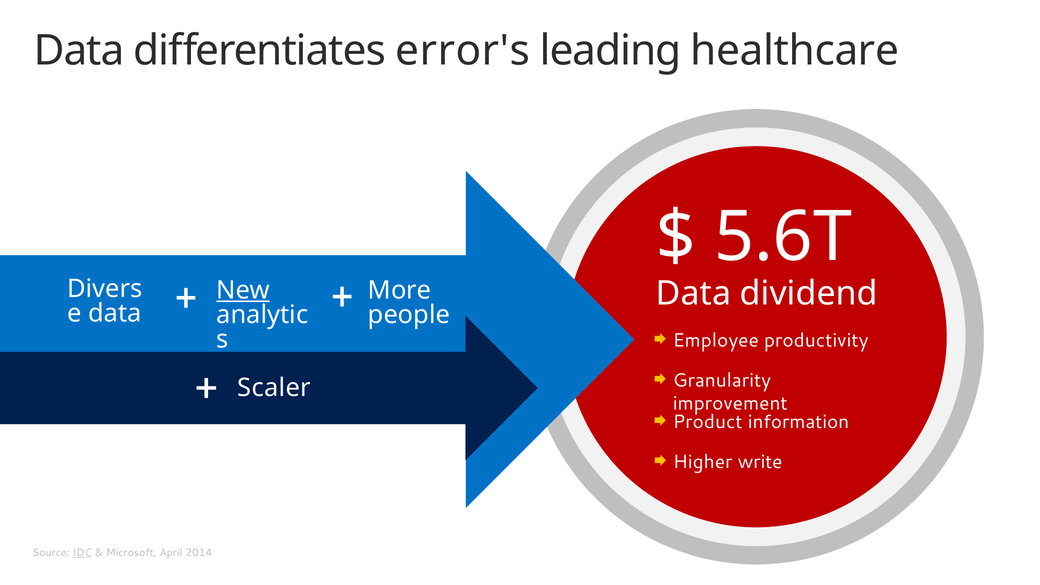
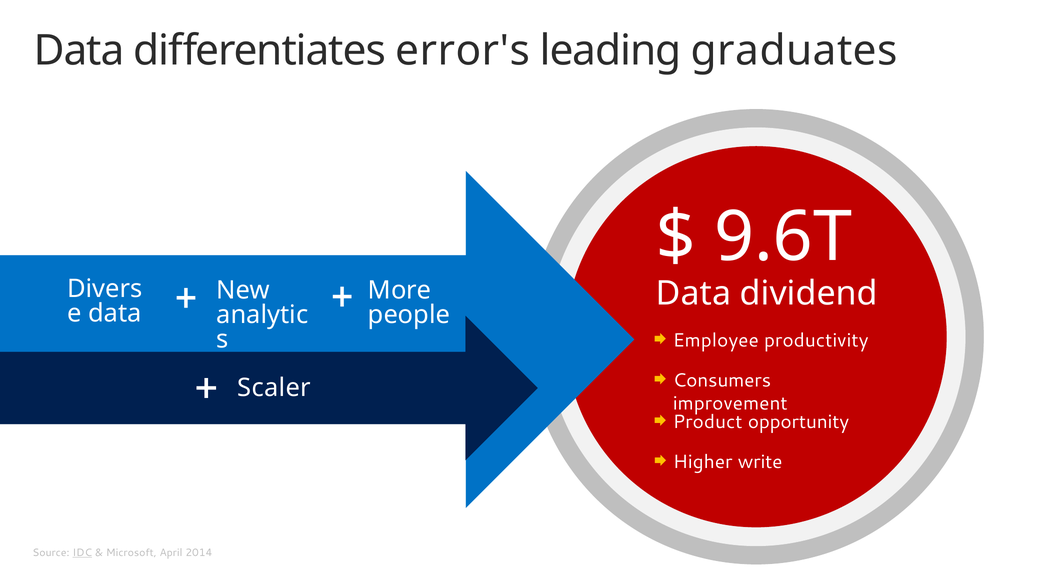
healthcare: healthcare -> graduates (794, 51)
5.6T: 5.6T -> 9.6T (783, 237)
New underline: present -> none (243, 290)
Granularity: Granularity -> Consumers (722, 381)
information: information -> opportunity (798, 422)
